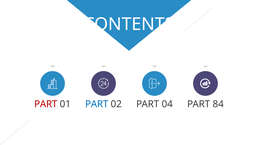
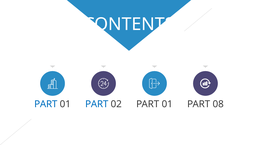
PART colour: red -> blue (46, 104)
02 PART 04: 04 -> 01 (167, 104)
84: 84 -> 08 (218, 104)
